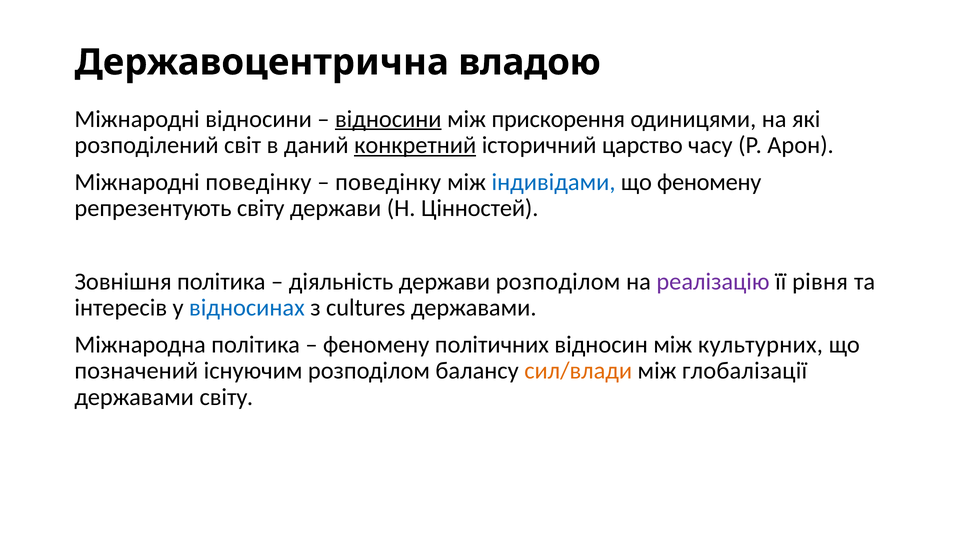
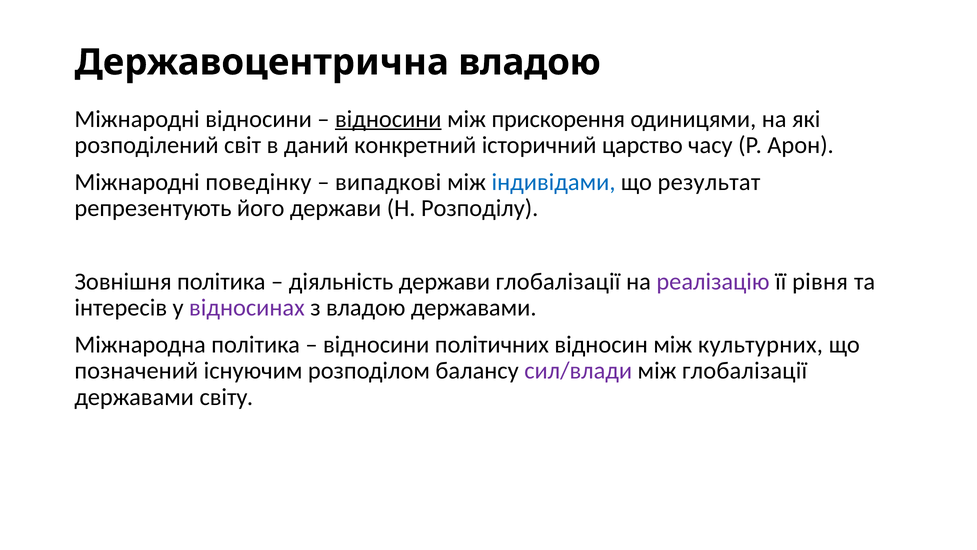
конкретний underline: present -> none (415, 145)
поведінку: поведінку -> випадкові (388, 182)
що феномену: феномену -> результат (709, 182)
репрезентують світу: світу -> його (261, 208)
Цінностей: Цінностей -> Розподілу (480, 208)
держави розподілом: розподілом -> глобалізації (558, 281)
відносинах colour: blue -> purple (247, 308)
з cultures: cultures -> владою (366, 308)
феномену: феномену -> відносини (376, 344)
сил/влади colour: orange -> purple (578, 371)
